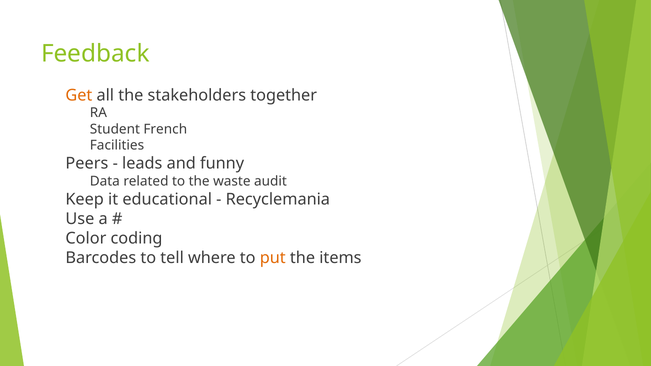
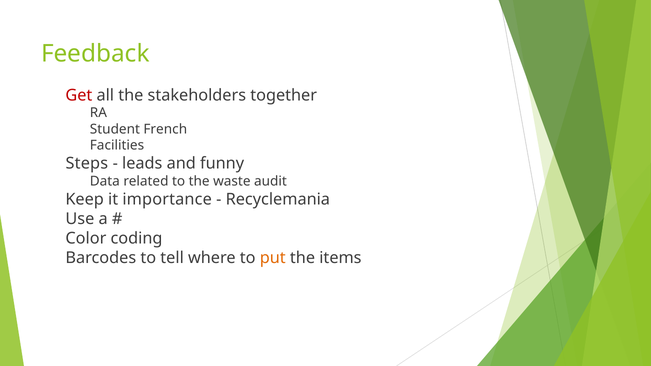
Get colour: orange -> red (79, 95)
Peers: Peers -> Steps (87, 164)
educational: educational -> importance (167, 199)
